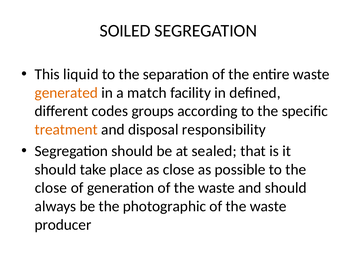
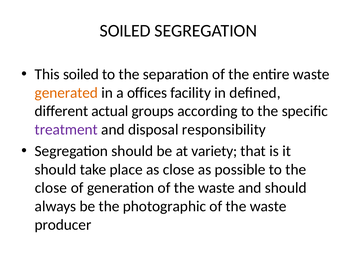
This liquid: liquid -> soiled (81, 74)
match: match -> offices (147, 93)
codes: codes -> actual (110, 111)
treatment colour: orange -> purple (66, 130)
sealed: sealed -> variety (214, 151)
